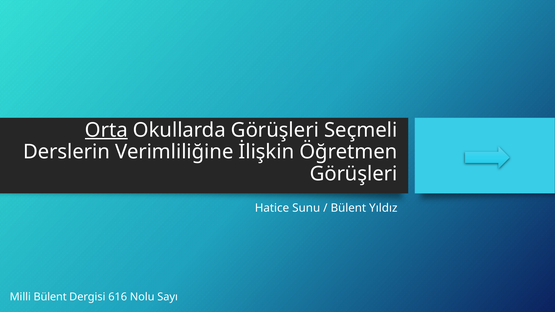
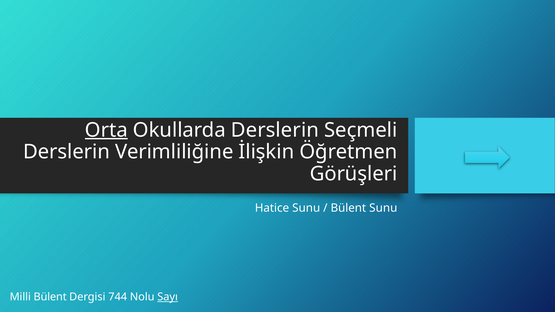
Okullarda Görüşleri: Görüşleri -> Derslerin (275, 130)
Bülent Yıldız: Yıldız -> Sunu (383, 208)
616: 616 -> 744 (118, 297)
Sayı underline: none -> present (168, 297)
